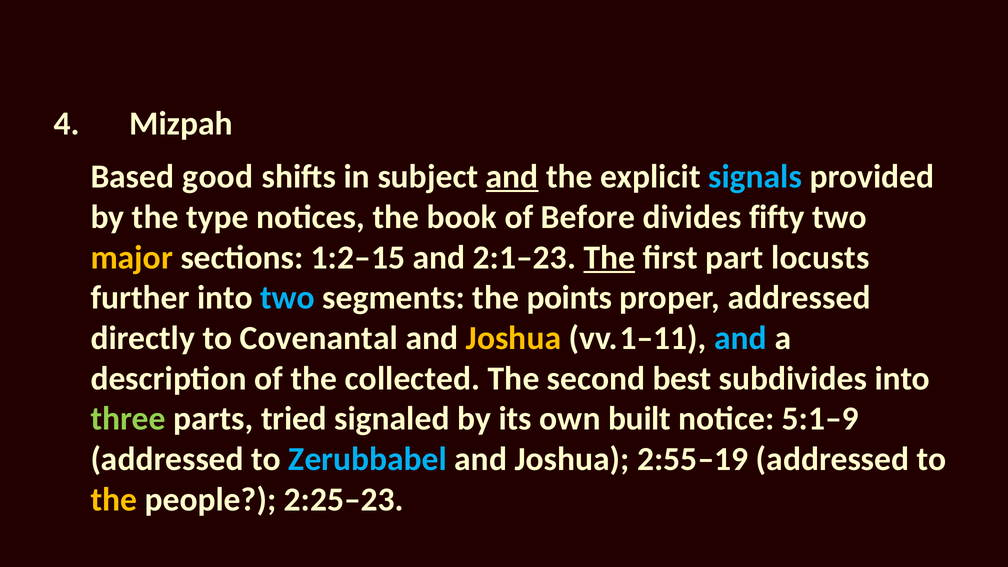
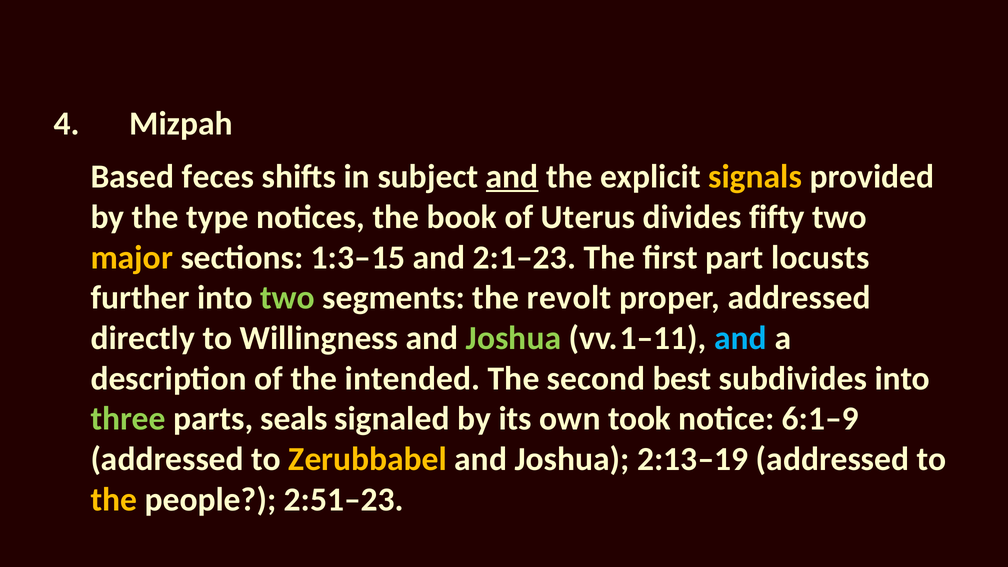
good: good -> feces (218, 177)
signals colour: light blue -> yellow (755, 177)
Before: Before -> Uterus (588, 217)
1:2–15: 1:2–15 -> 1:3–15 (358, 257)
The underline: present -> none (609, 257)
two colour: light blue -> light green (288, 298)
points: points -> revolt (569, 298)
Covenantal: Covenantal -> Willingness (319, 338)
Joshua colour: yellow -> light green (513, 338)
collected: collected -> intended (413, 378)
tried: tried -> seals (294, 419)
built: built -> took (640, 419)
5:1–9: 5:1–9 -> 6:1–9 (820, 419)
Zerubbabel colour: light blue -> yellow (368, 459)
2:55–19: 2:55–19 -> 2:13–19 (693, 459)
2:25–23: 2:25–23 -> 2:51–23 (344, 499)
